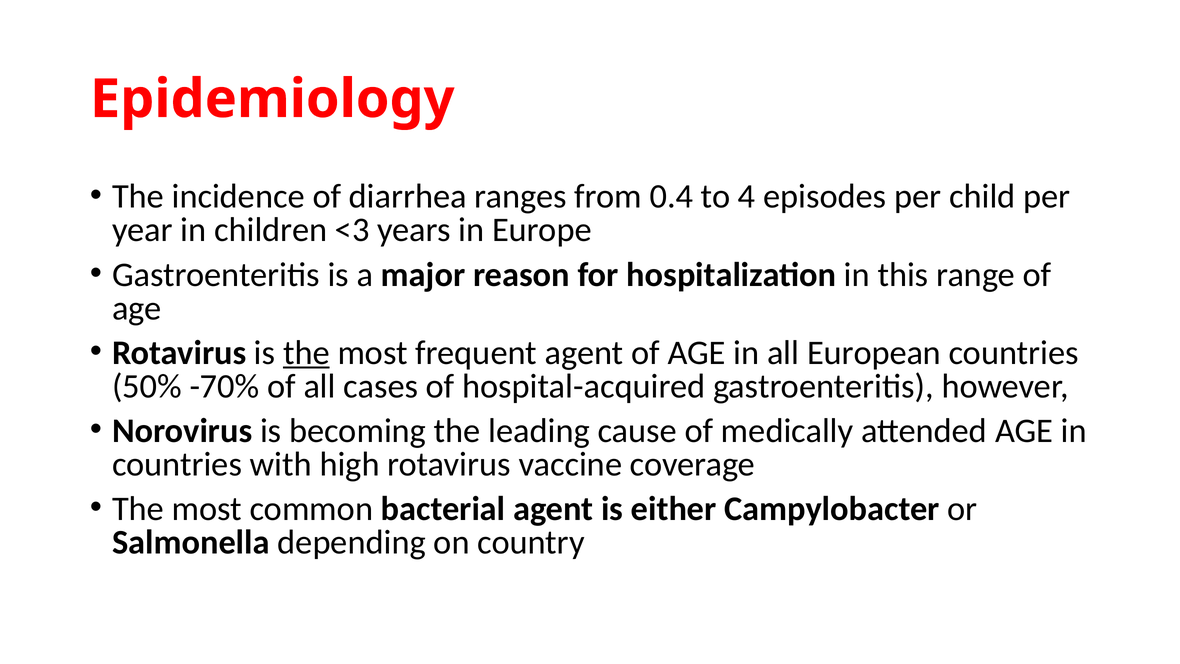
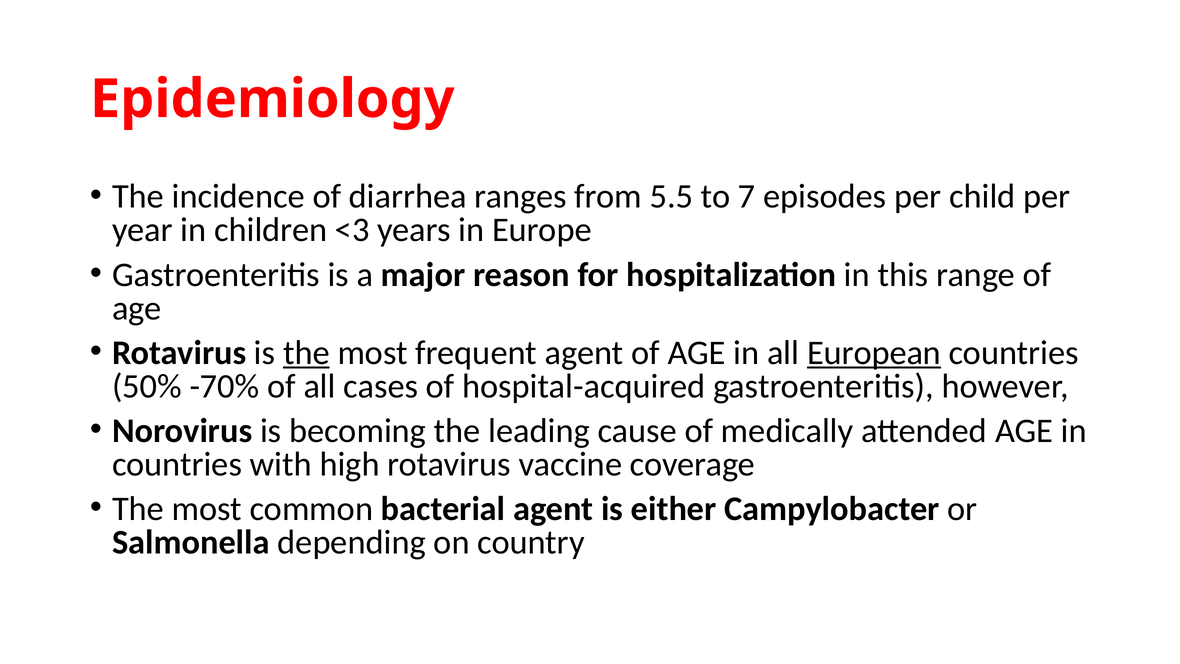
0.4: 0.4 -> 5.5 (671, 197)
4: 4 -> 7 (747, 197)
European underline: none -> present (874, 353)
